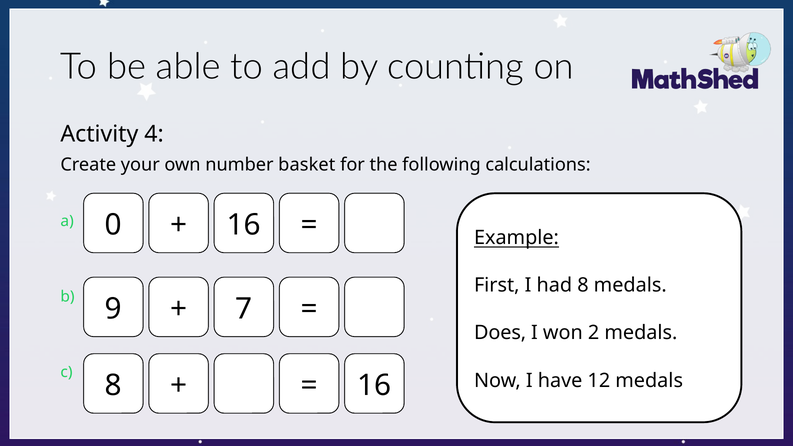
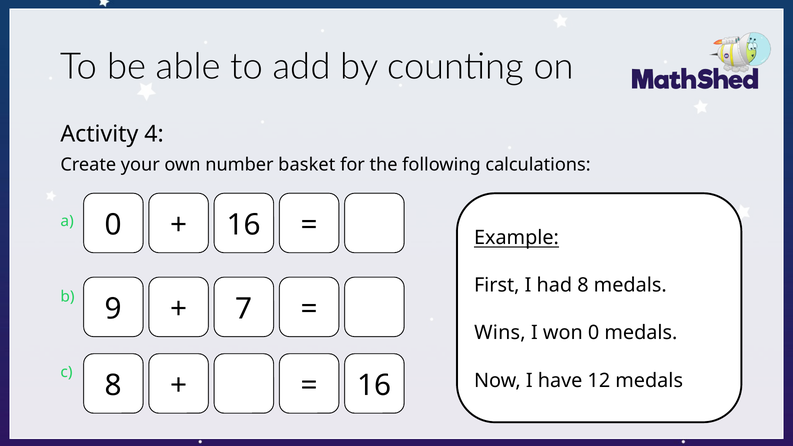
Does: Does -> Wins (500, 333)
won 2: 2 -> 0 (594, 333)
